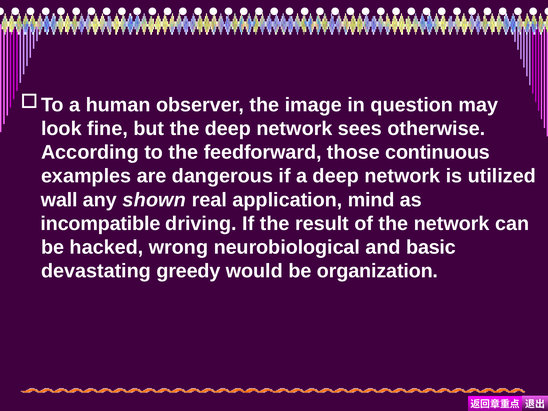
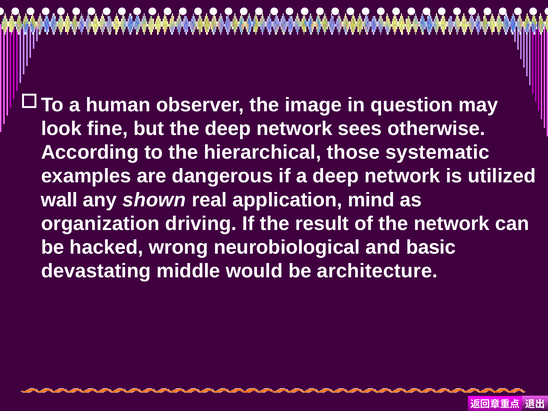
feedforward: feedforward -> hierarchical (263, 152)
continuous: continuous -> systematic (437, 152)
incompatible: incompatible -> organization (100, 224)
greedy: greedy -> middle (188, 271)
organization: organization -> architecture (377, 271)
